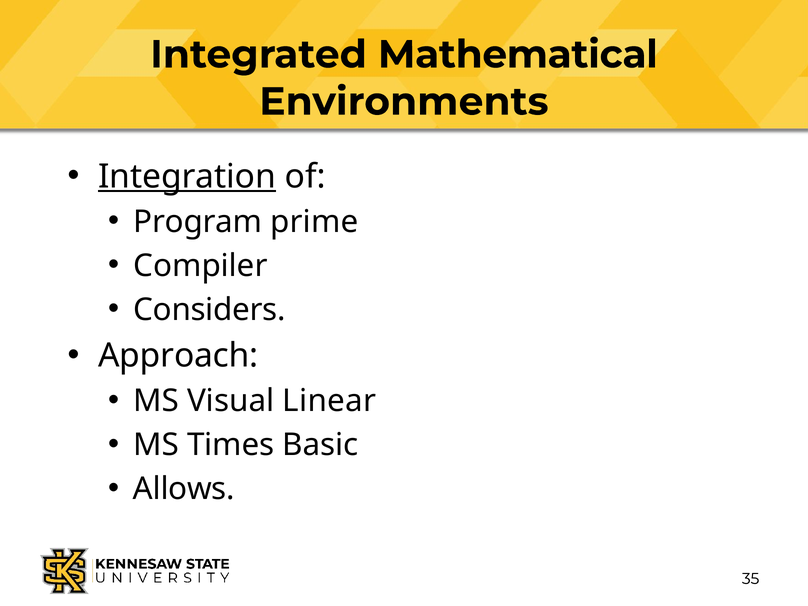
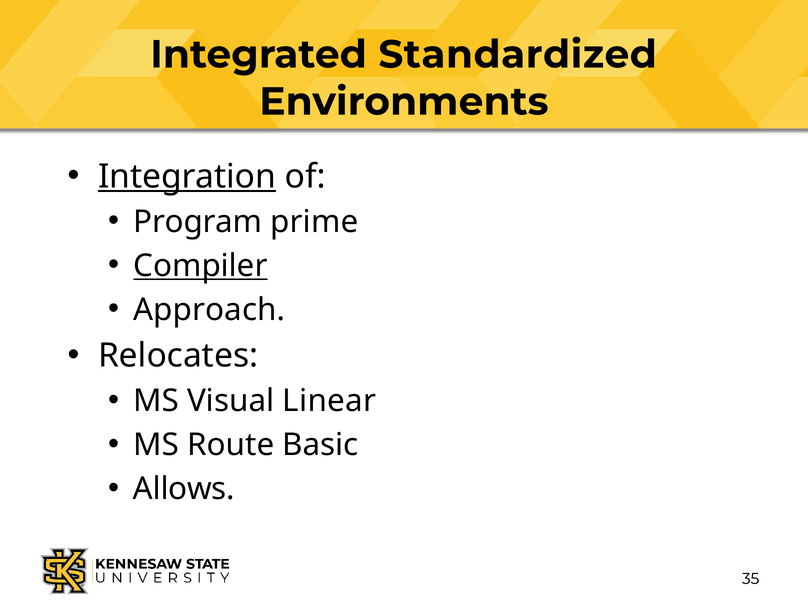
Mathematical: Mathematical -> Standardized (518, 55)
Compiler underline: none -> present (200, 266)
Considers: Considers -> Approach (209, 310)
Approach: Approach -> Relocates (178, 356)
Times: Times -> Route (231, 445)
